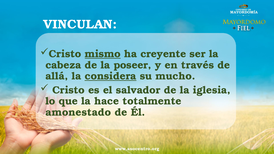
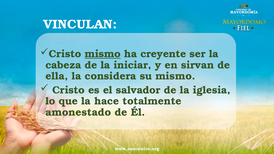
poseer: poseer -> iniciar (133, 65)
través: través -> sirvan (198, 65)
allá: allá -> ella (57, 76)
considera underline: present -> none (110, 76)
su mucho: mucho -> mismo (175, 76)
